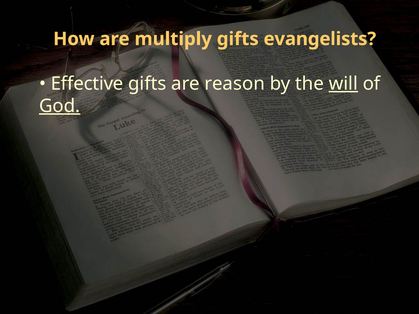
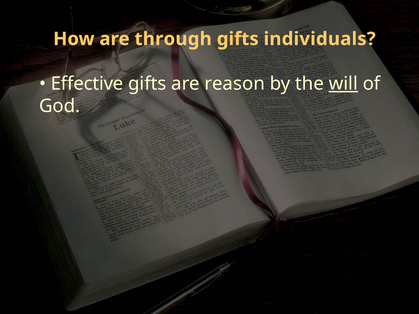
multiply: multiply -> through (173, 39)
evangelists: evangelists -> individuals (320, 39)
God underline: present -> none (60, 106)
